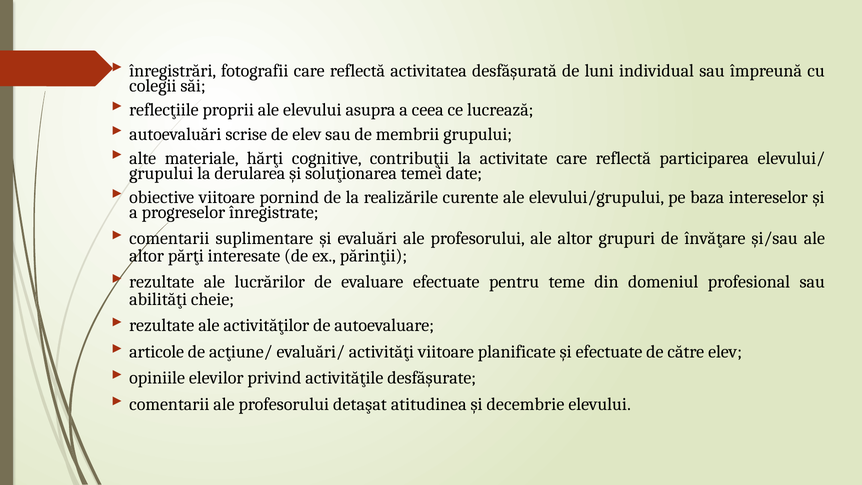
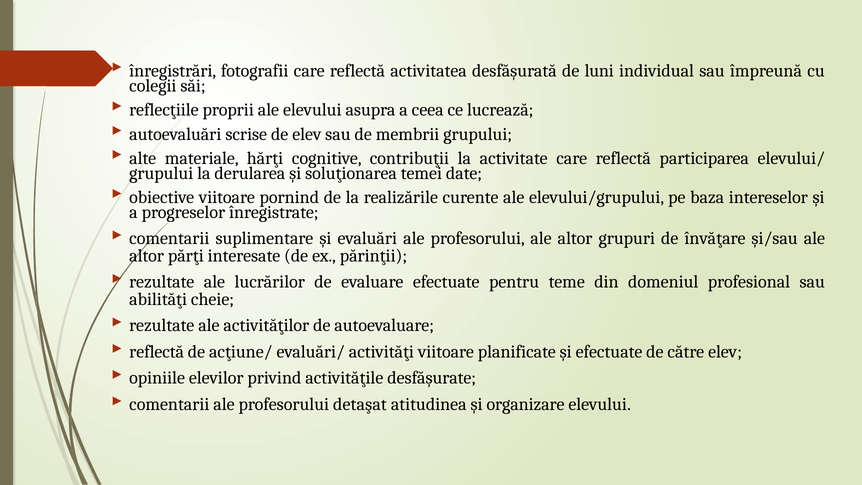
articole: articole -> reflectă (157, 352)
decembrie: decembrie -> organizare (526, 404)
